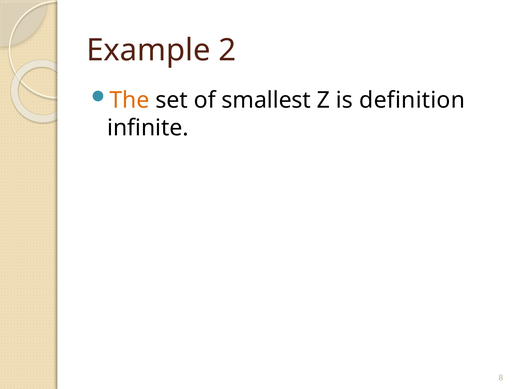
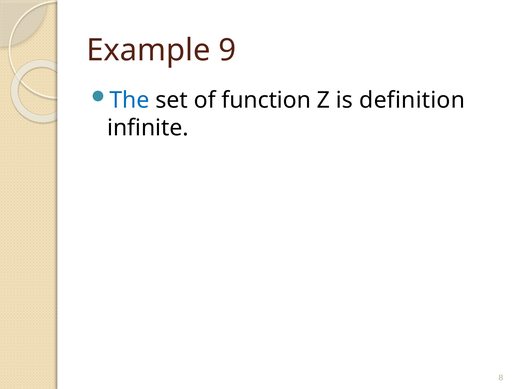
2: 2 -> 9 (227, 50)
The colour: orange -> blue (130, 100)
smallest: smallest -> function (266, 100)
